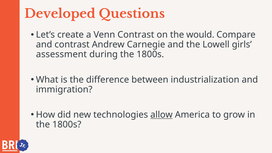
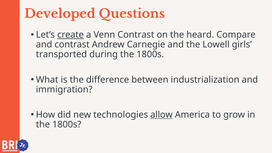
create underline: none -> present (71, 35)
would: would -> heard (200, 35)
assessment: assessment -> transported (61, 54)
